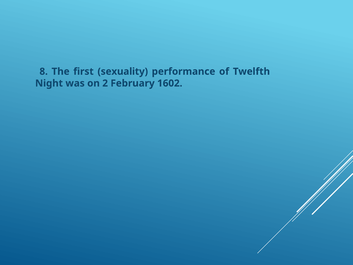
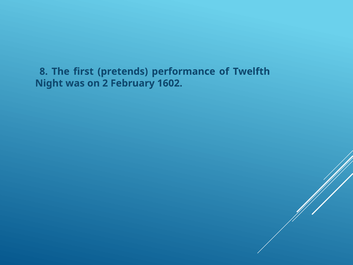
sexuality: sexuality -> pretends (123, 71)
